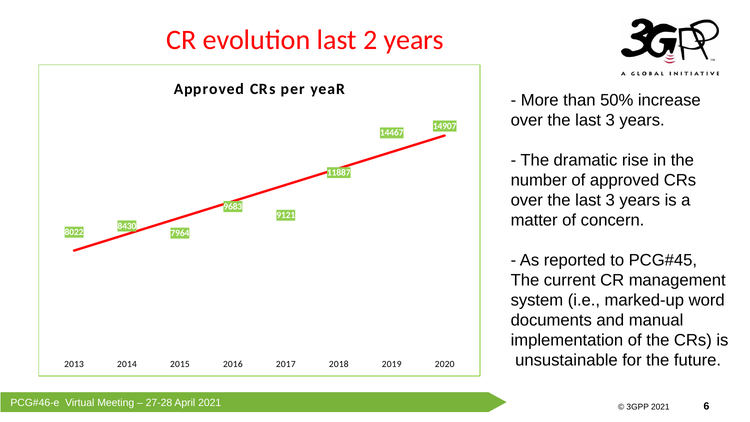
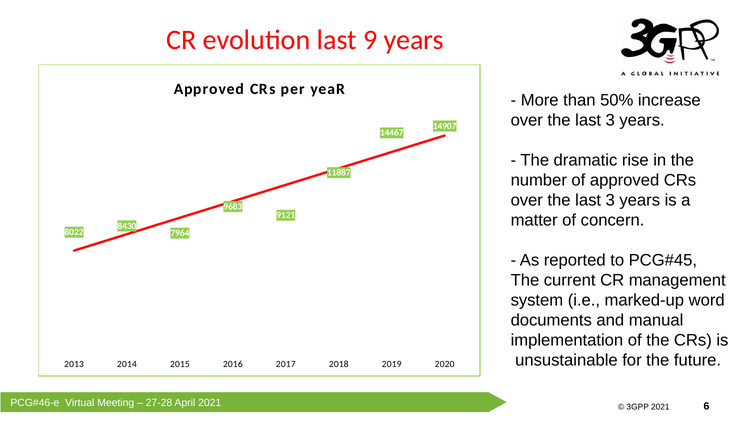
2: 2 -> 9 (370, 40)
